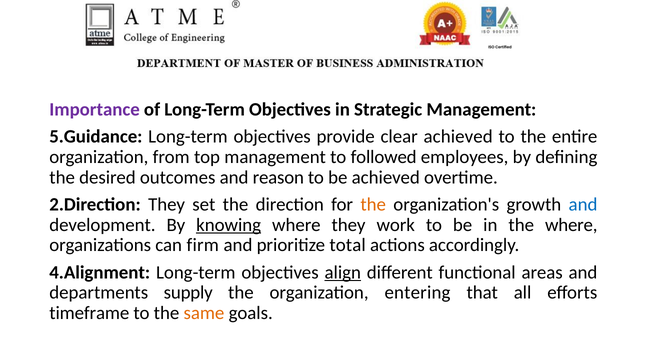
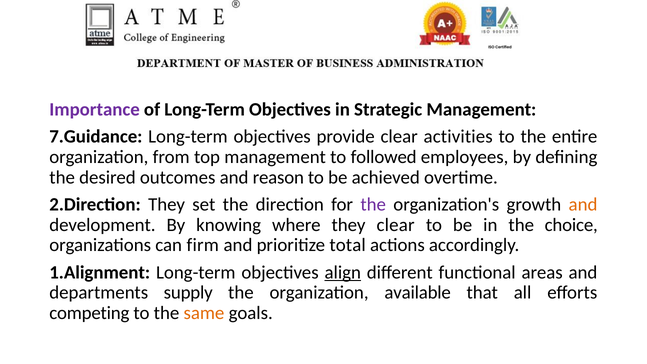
5.Guidance: 5.Guidance -> 7.Guidance (96, 137)
clear achieved: achieved -> activities (458, 137)
the colour: orange -> purple (373, 204)
and colour: blue -> orange (583, 204)
knowing underline: present -> none (229, 225)
they work: work -> clear (396, 225)
the where: where -> choice (571, 225)
4.Alignment: 4.Alignment -> 1.Alignment (100, 272)
entering: entering -> available (418, 293)
timeframe: timeframe -> competing (89, 313)
